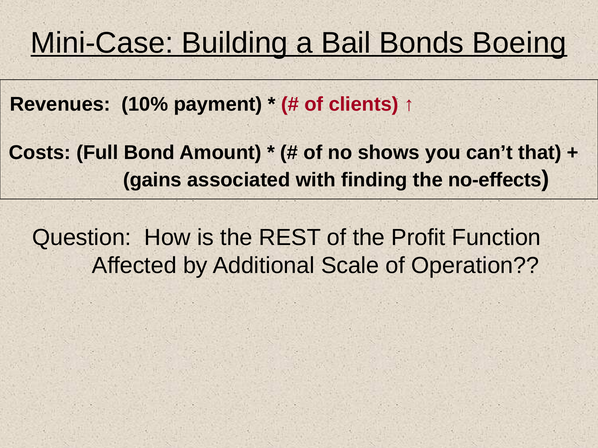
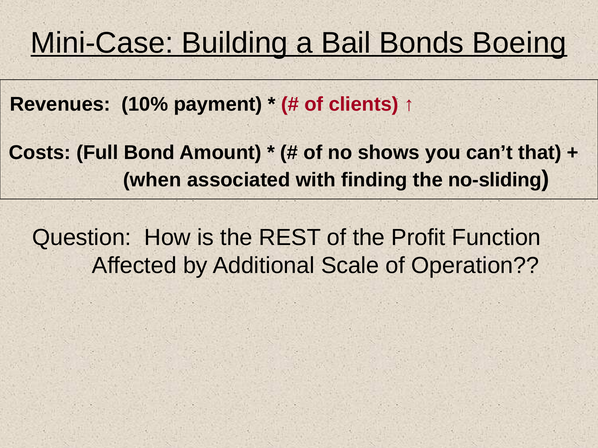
gains: gains -> when (152, 180)
no-effects: no-effects -> no-sliding (495, 180)
